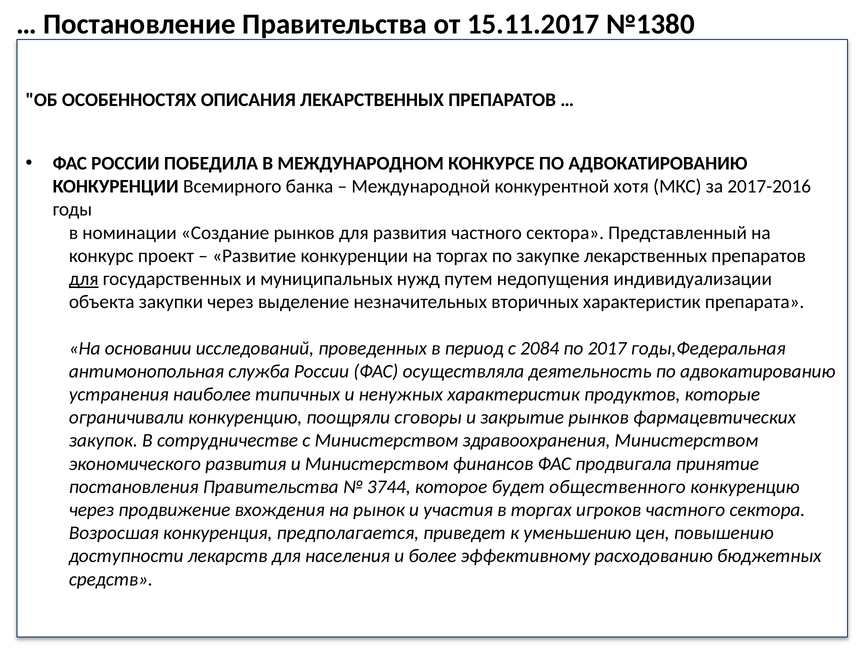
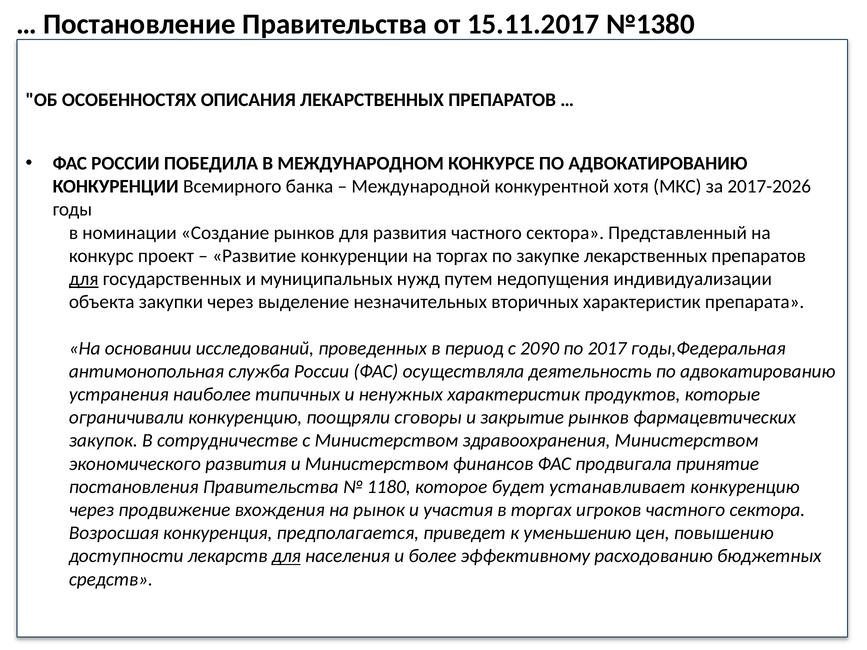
2017-2016: 2017-2016 -> 2017-2026 (769, 187)
2084: 2084 -> 2090 (540, 348)
3744: 3744 -> 1180 (389, 487)
общественного: общественного -> устанавливает (617, 487)
для underline: none -> present (286, 556)
